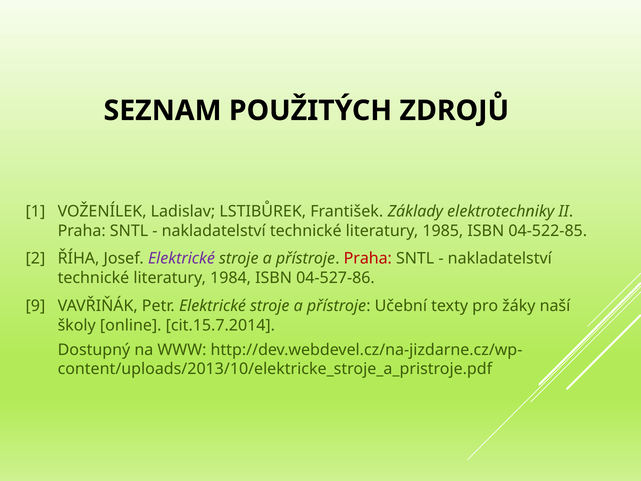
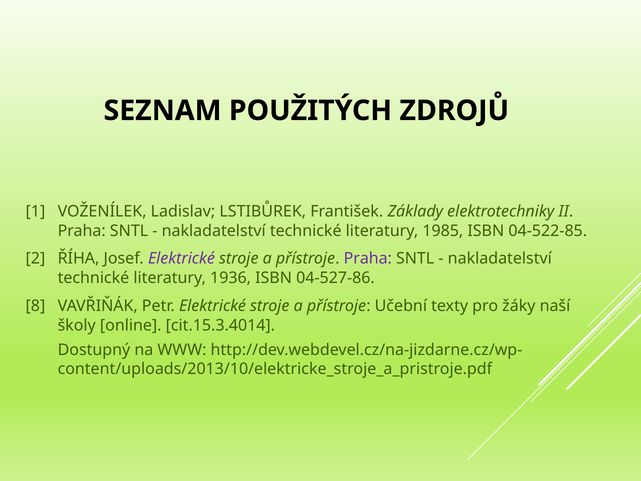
Praha colour: red -> purple (368, 259)
1984: 1984 -> 1936 (231, 278)
9: 9 -> 8 (35, 306)
cit.15.7.2014: cit.15.7.2014 -> cit.15.3.4014 (220, 325)
